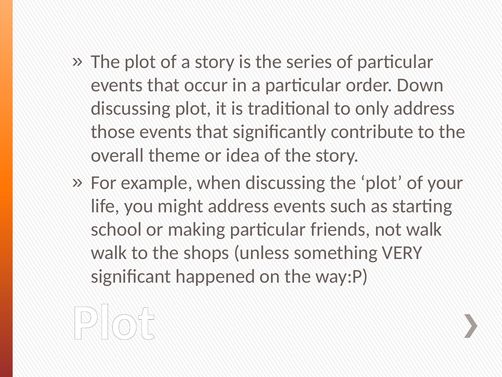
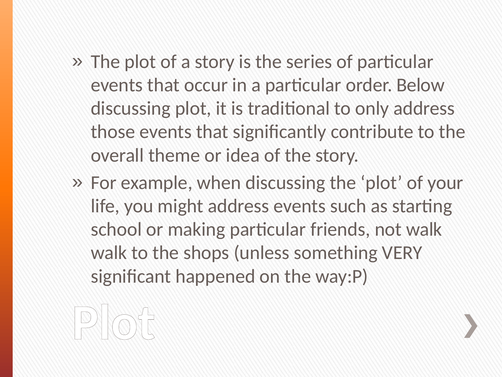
Down: Down -> Below (421, 85)
